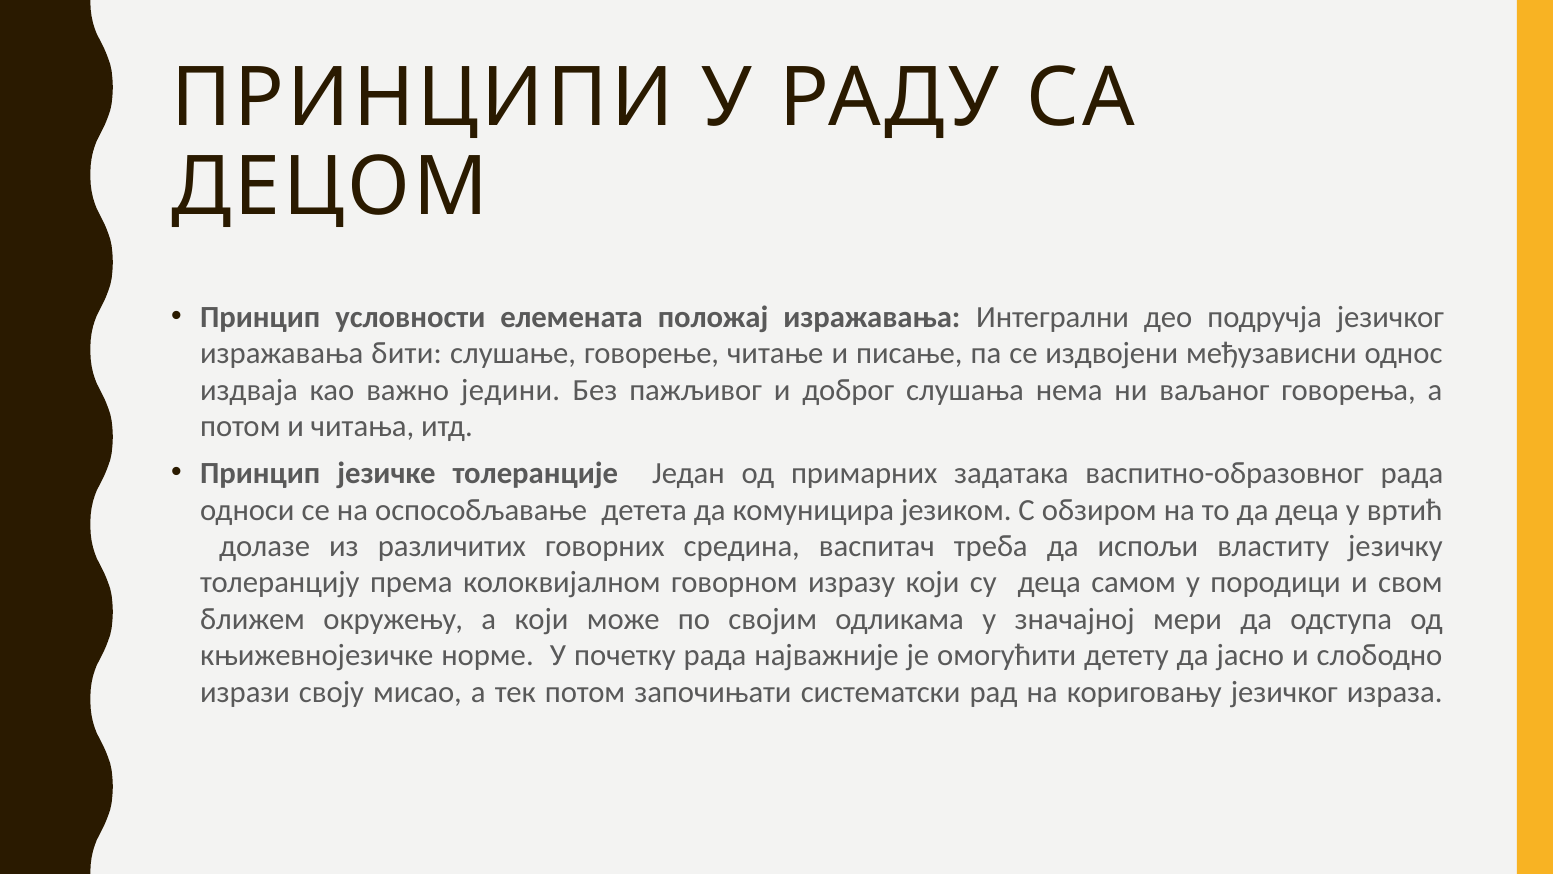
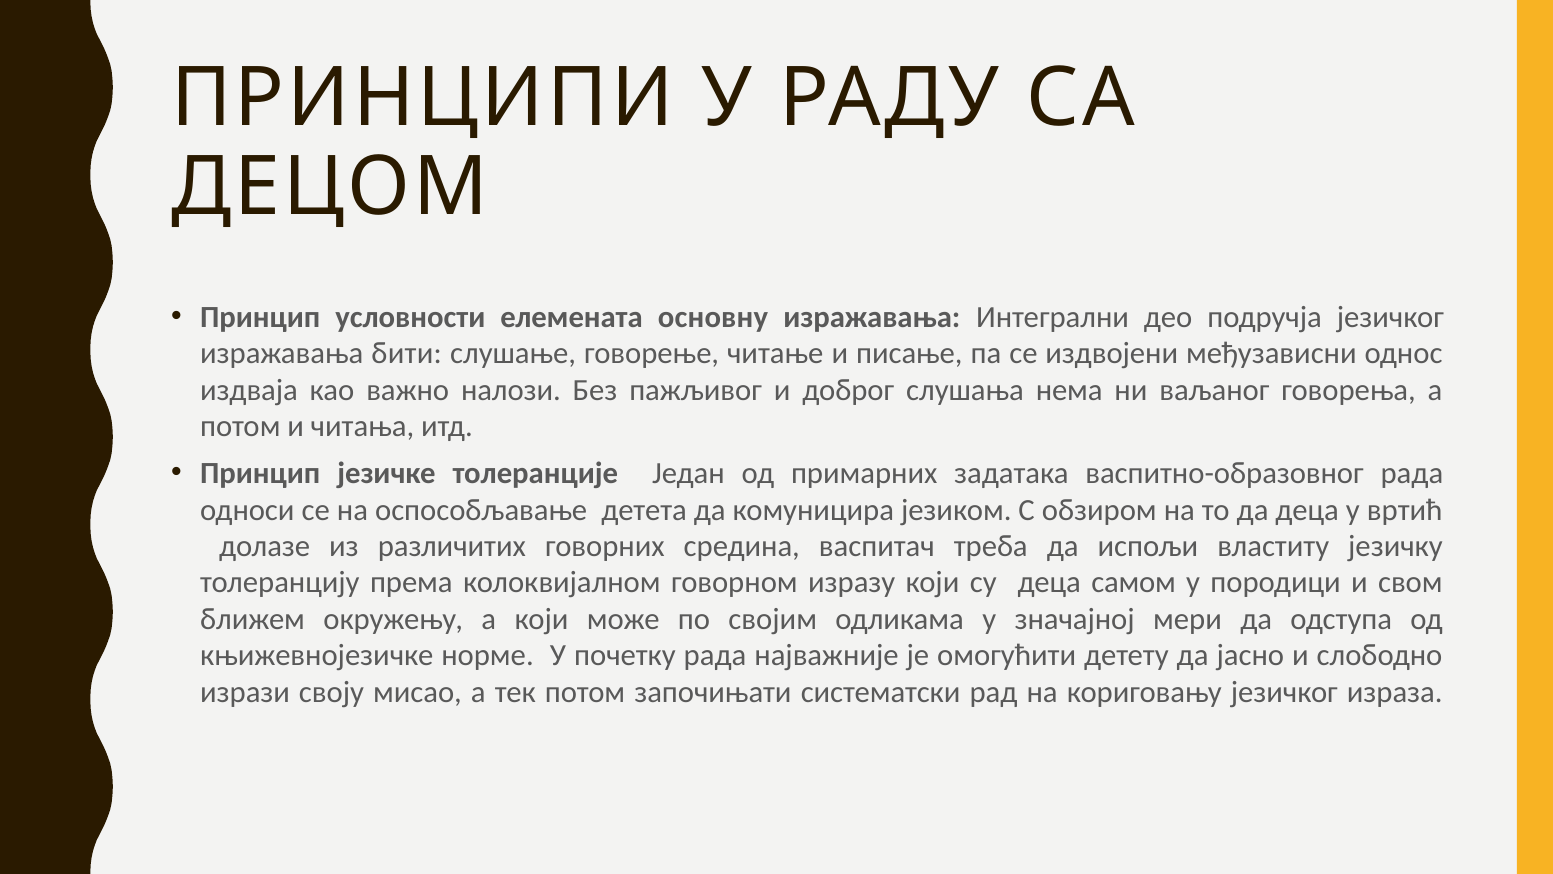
положај: положај -> основну (713, 317)
једини: једини -> налози (511, 390)
